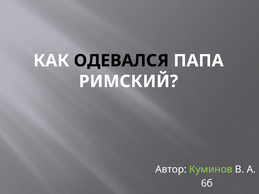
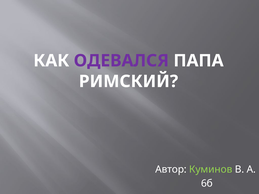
ОДЕВАЛСЯ colour: black -> purple (121, 61)
